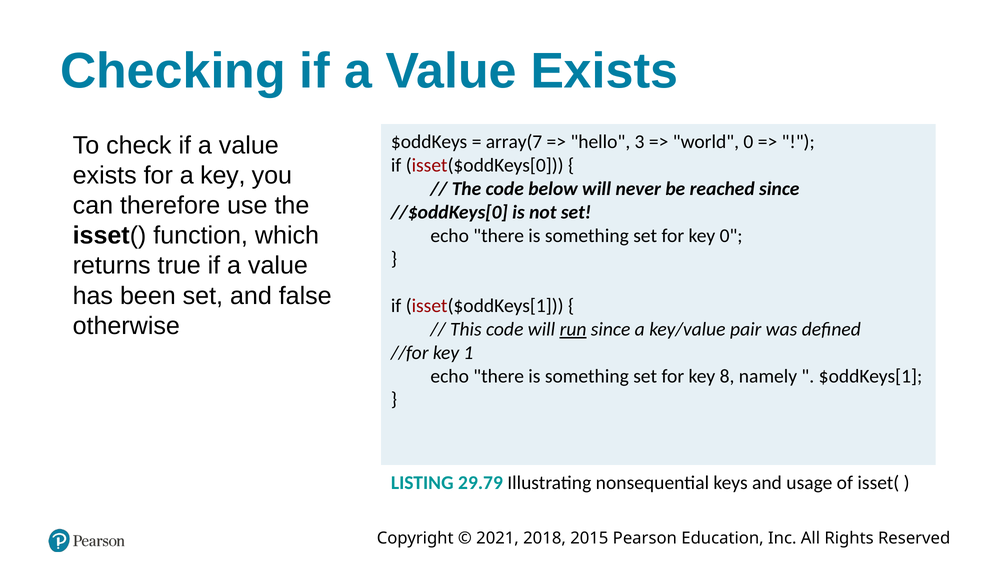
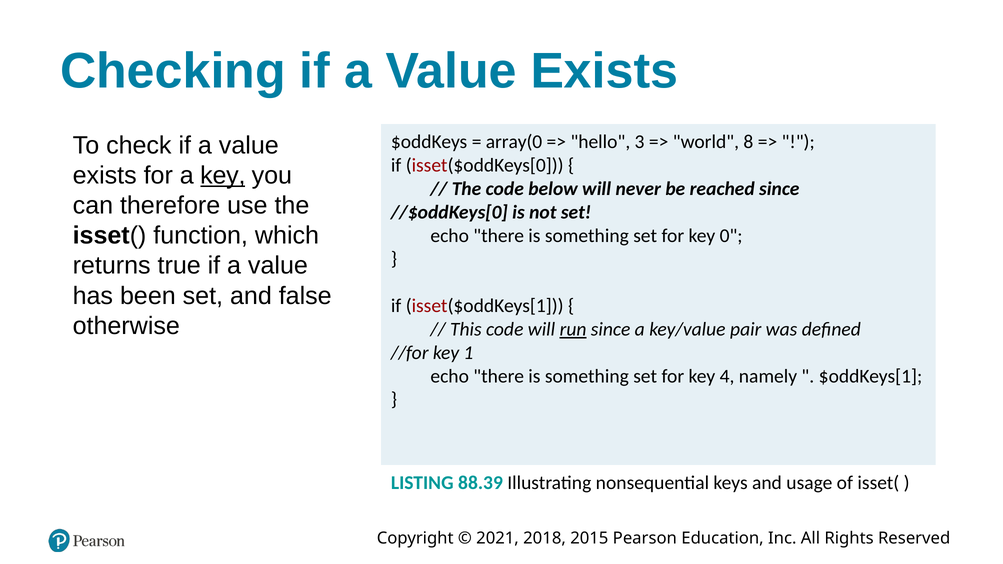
array(7: array(7 -> array(0 (514, 142)
world 0: 0 -> 8 (748, 142)
key underline: none -> present (223, 176)
8: 8 -> 4 (727, 376)
29.79: 29.79 -> 88.39 (480, 483)
